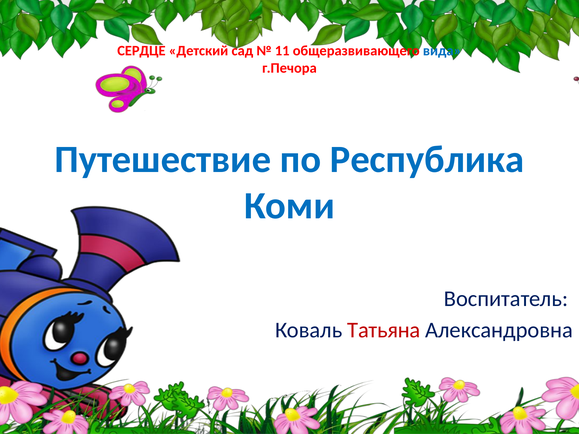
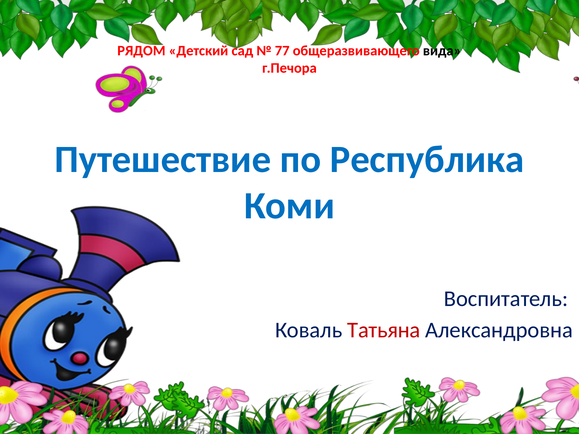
СЕРДЦЕ: СЕРДЦЕ -> РЯДОМ (141, 51)
11: 11 -> 77 (282, 51)
вида colour: blue -> black (442, 51)
